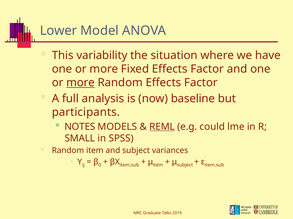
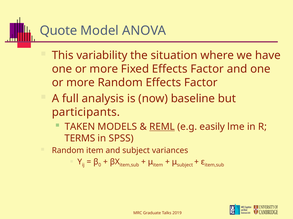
Lower: Lower -> Quote (58, 31)
more underline: present -> none (81, 83)
NOTES: NOTES -> TAKEN (80, 127)
could: could -> easily (212, 127)
SMALL: SMALL -> TERMS (80, 139)
